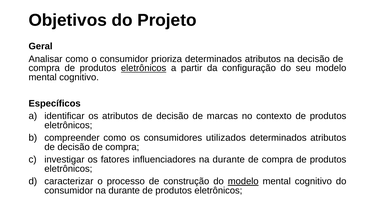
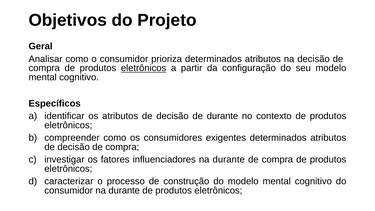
de marcas: marcas -> durante (222, 116)
utilizados: utilizados -> exigentes (226, 138)
modelo underline: present -> none (243, 181)
